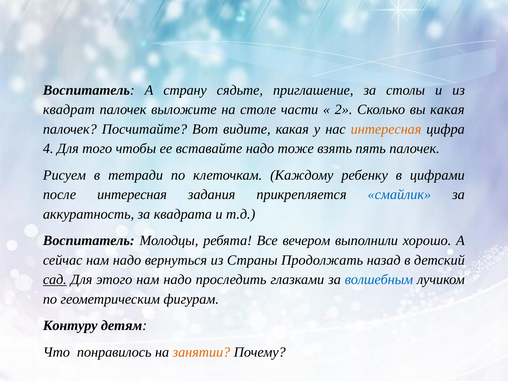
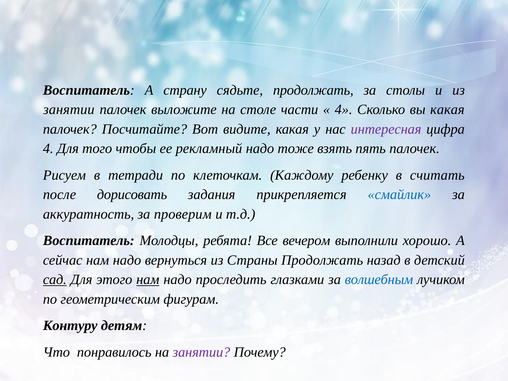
сядьте приглашение: приглашение -> продолжать (313, 90)
квадрат: квадрат -> занятии (69, 110)
2: 2 -> 4 (344, 110)
интересная colour: orange -> purple (386, 129)
вставайте: вставайте -> рекламный (209, 149)
цифрами: цифрами -> считать (437, 175)
после интересная: интересная -> дорисовать (132, 195)
квадрата: квадрата -> проверим (183, 214)
нам underline: none -> present (148, 280)
занятии colour: orange -> purple (201, 352)
